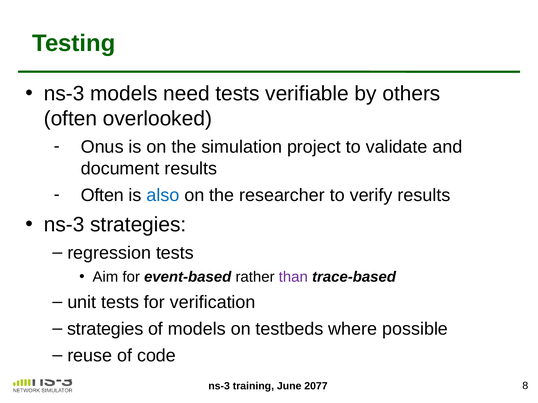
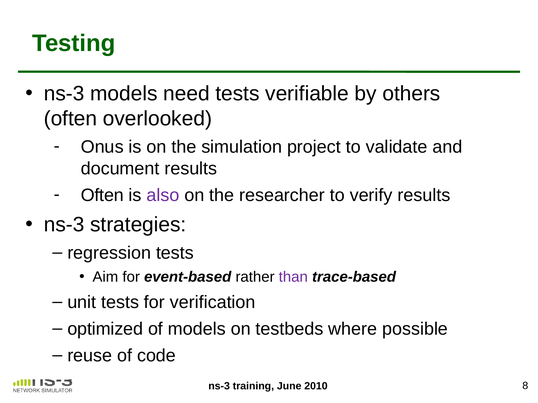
also colour: blue -> purple (163, 195)
strategies: strategies -> optimized (105, 329)
2077: 2077 -> 2010 (316, 386)
